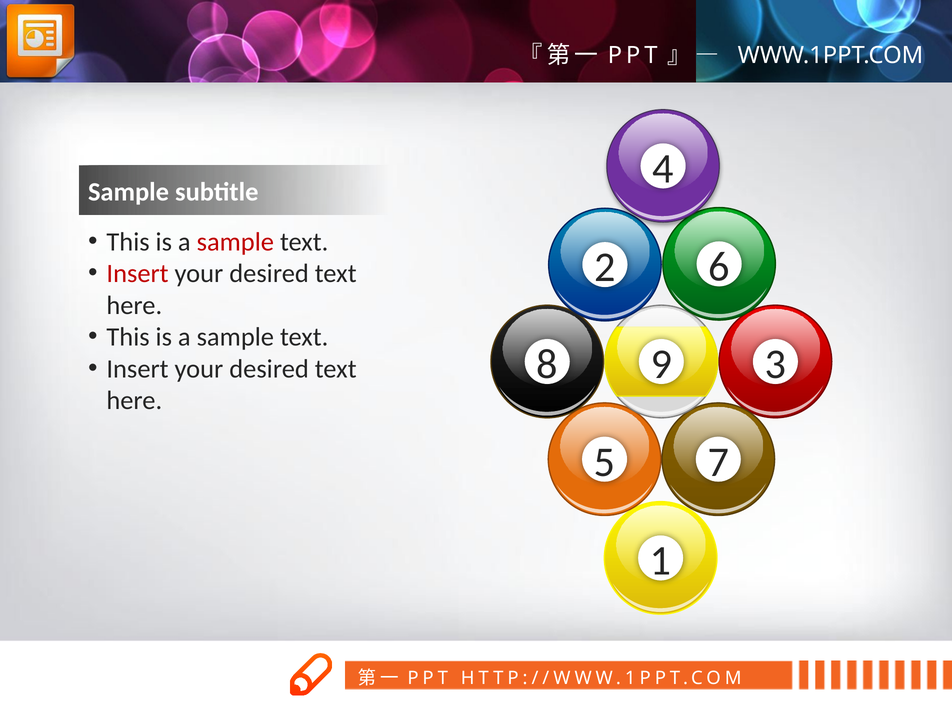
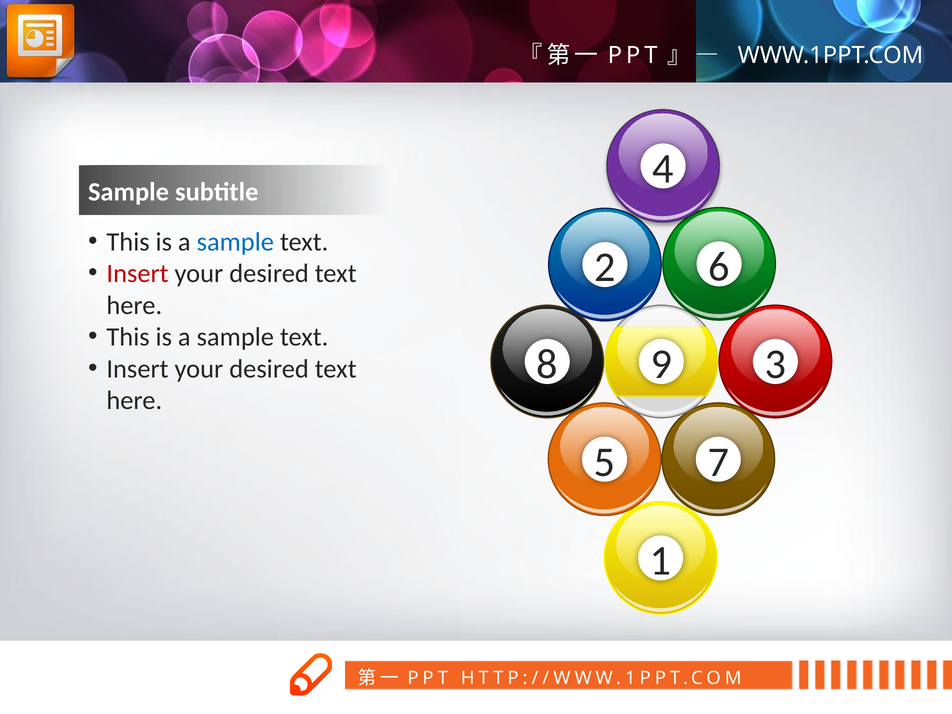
sample colour: red -> blue (235, 242)
